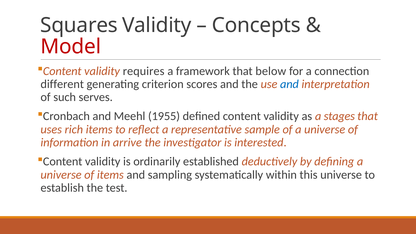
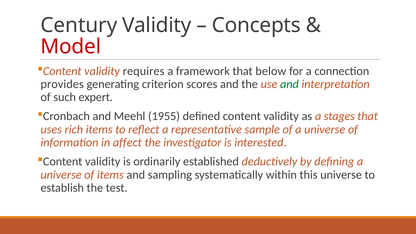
Squares: Squares -> Century (79, 25)
different: different -> provides (62, 84)
and colour: blue -> green (289, 84)
serves: serves -> expert (96, 97)
arrive: arrive -> affect (127, 142)
